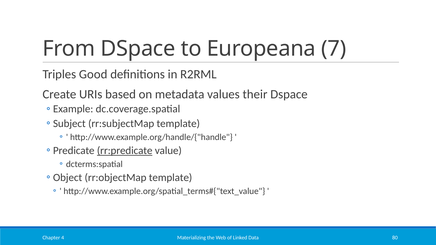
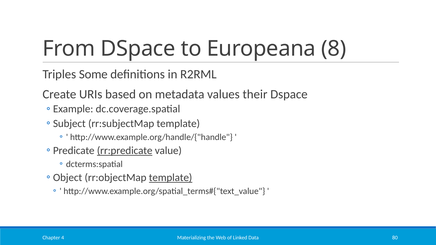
7: 7 -> 8 (334, 49)
Good: Good -> Some (93, 74)
template underline: none -> present (171, 178)
